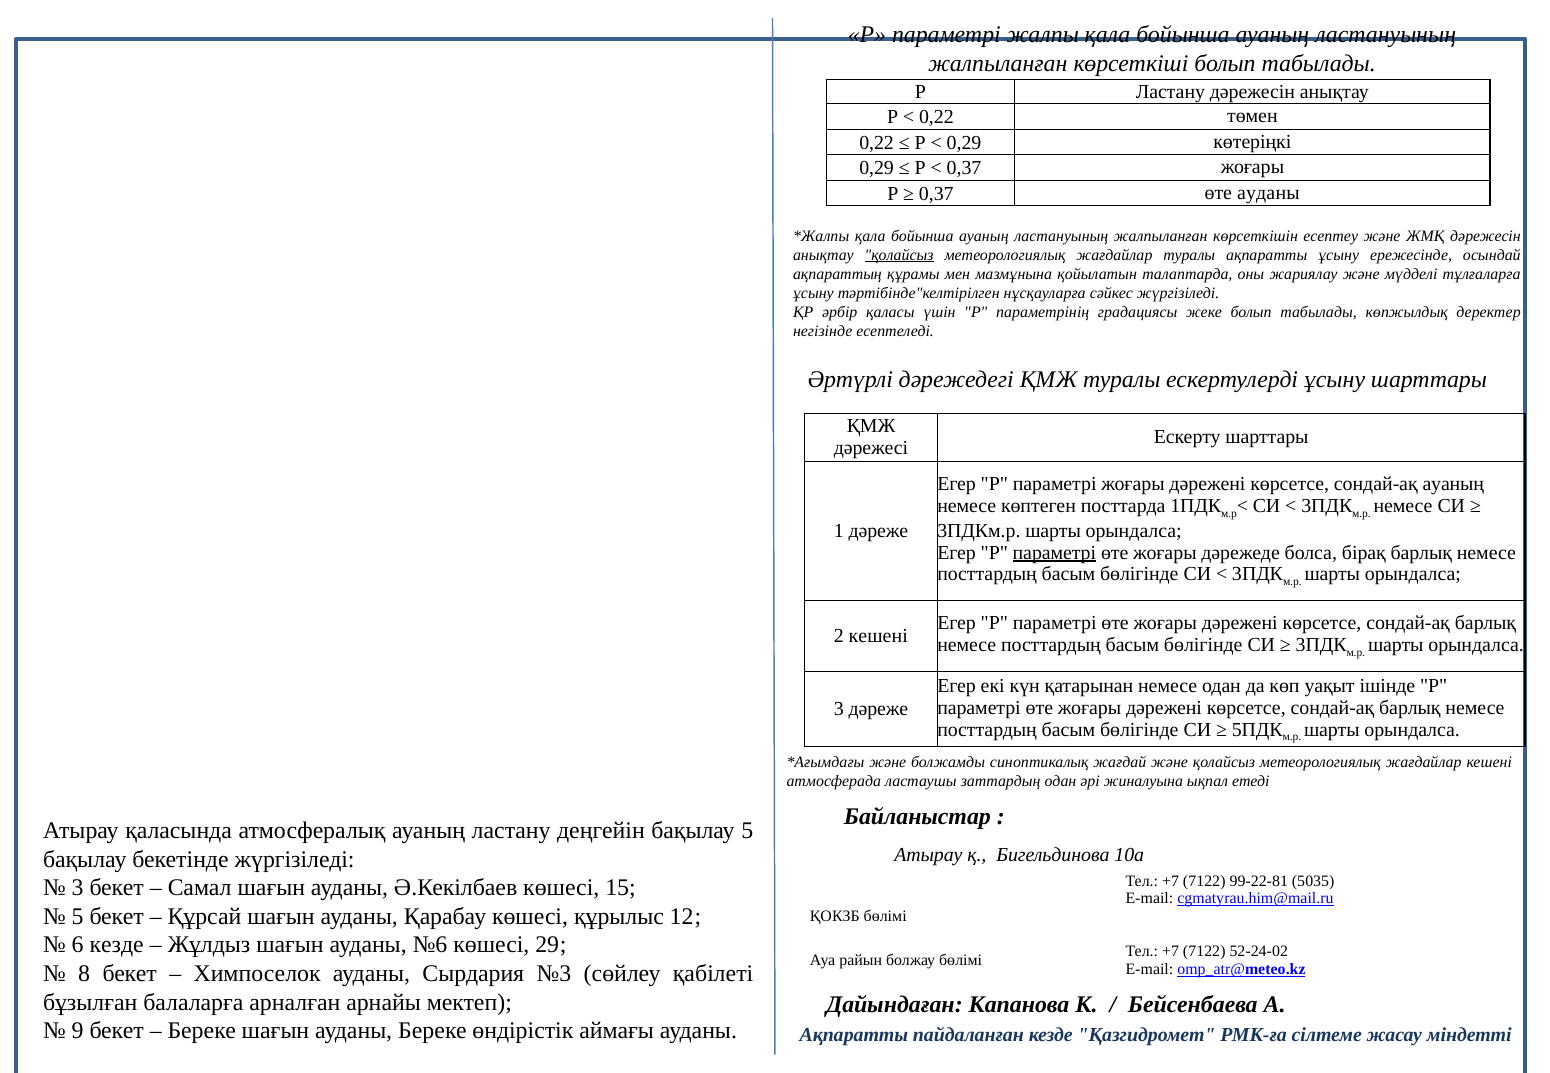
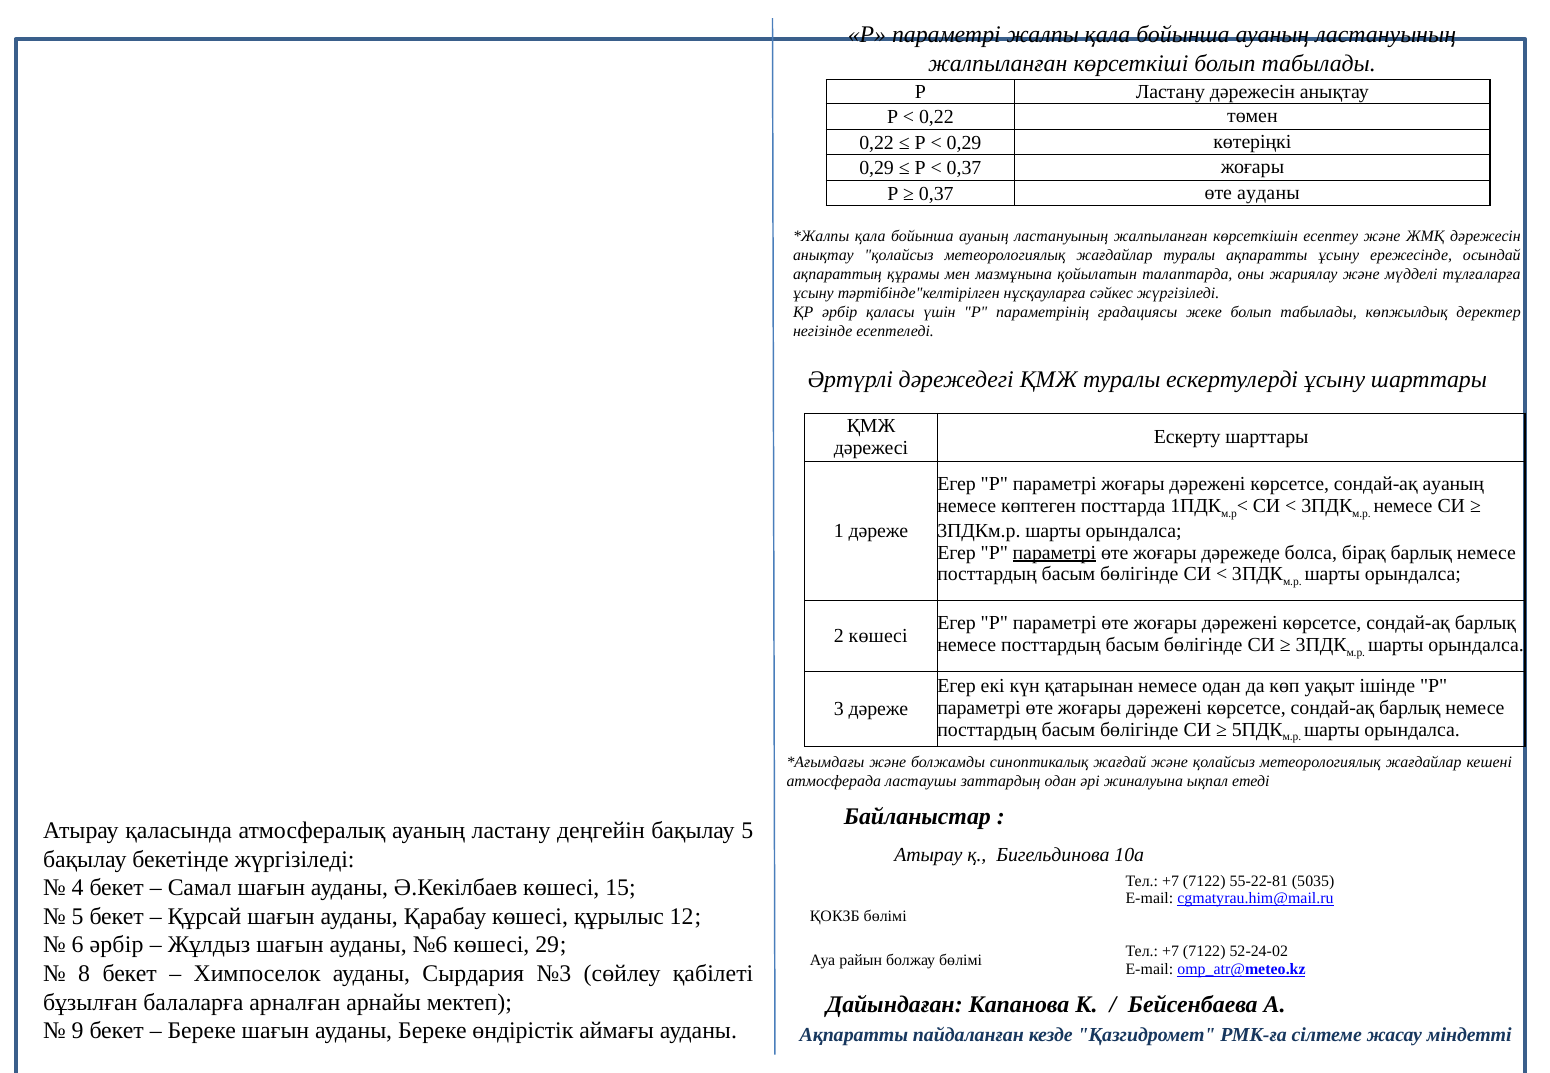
қолайсыз underline: present -> none (899, 255)
2 кешені: кешені -> көшесі (878, 636)
99-22-81: 99-22-81 -> 55-22-81 (1259, 881)
3: 3 -> 4 (78, 888)
6 кезде: кезде -> әрбір (117, 945)
